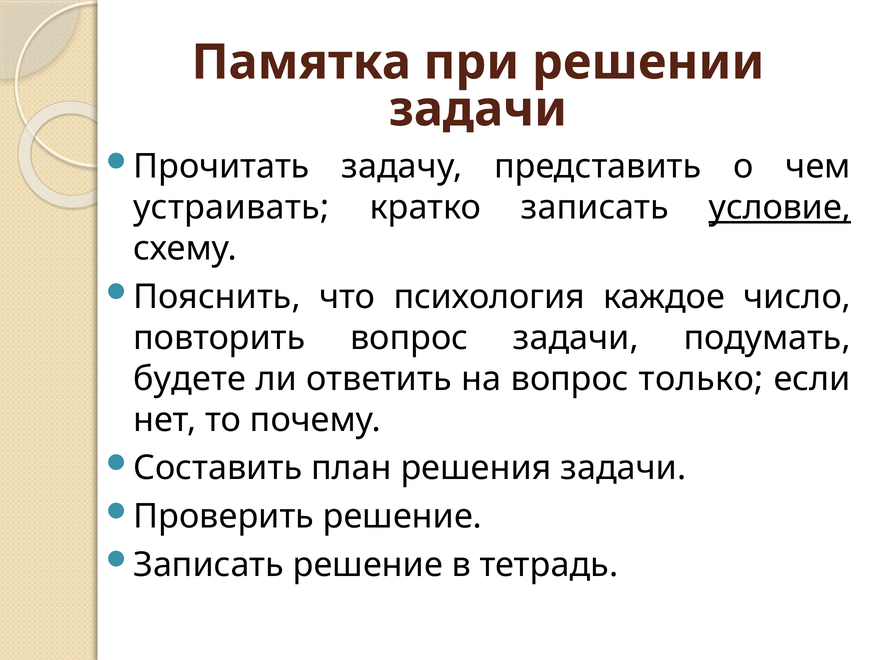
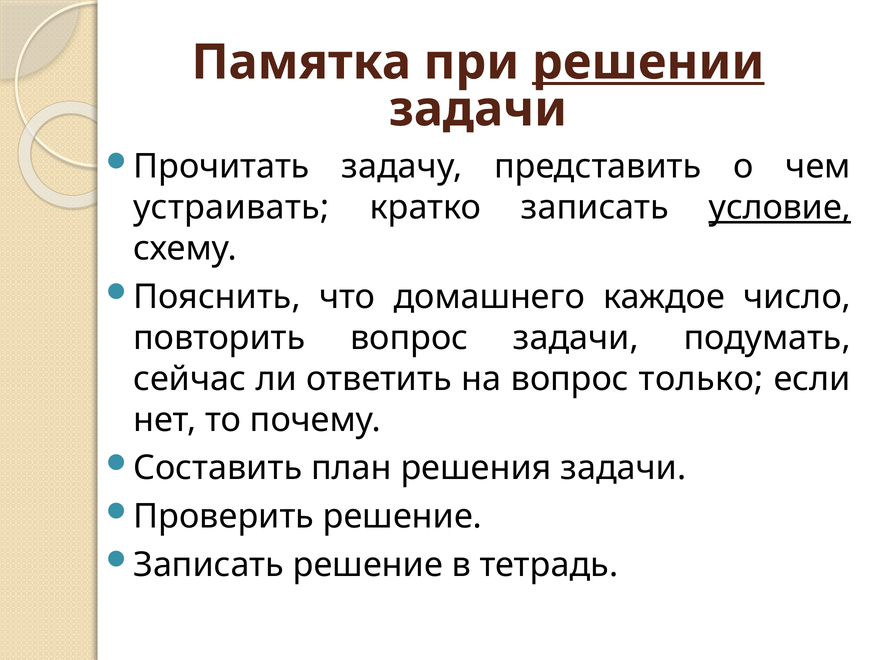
решении underline: none -> present (648, 62)
психология: психология -> домашнего (489, 297)
будете: будете -> сейчас (190, 379)
